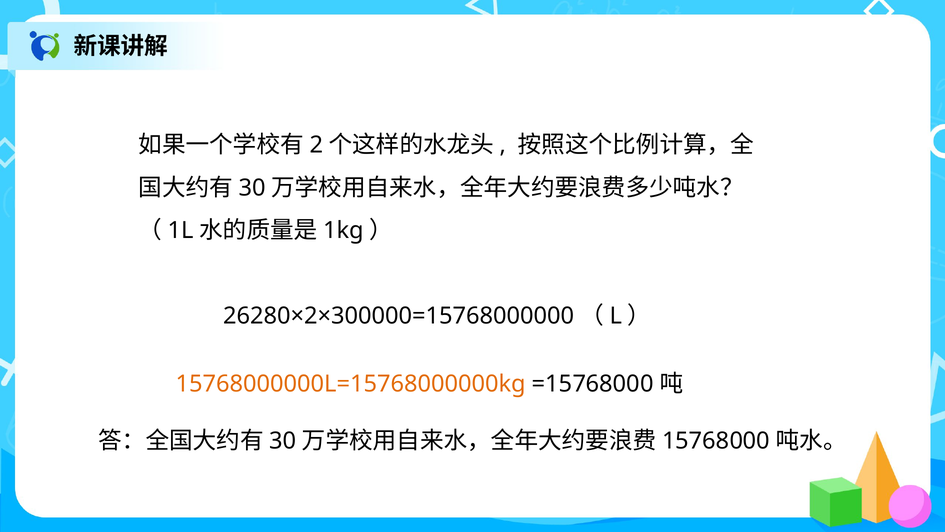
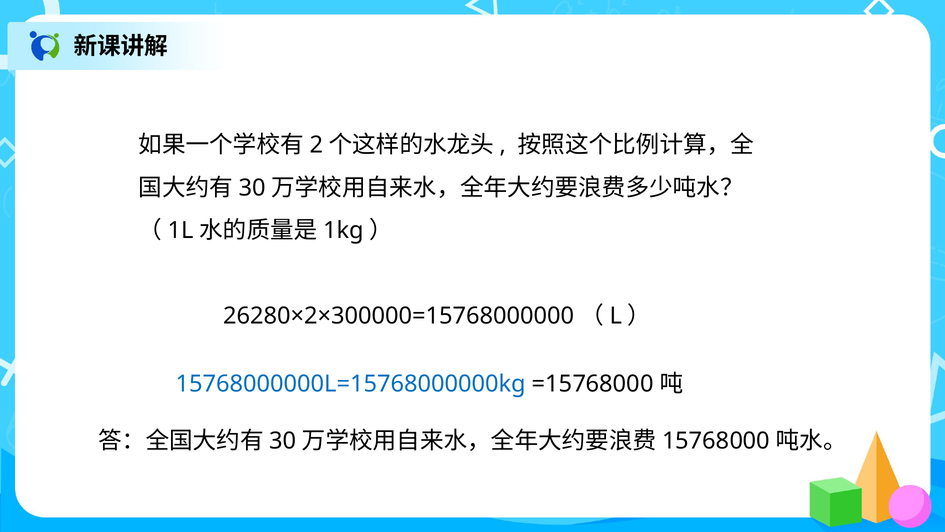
15768000000L=15768000000kg colour: orange -> blue (351, 383)
